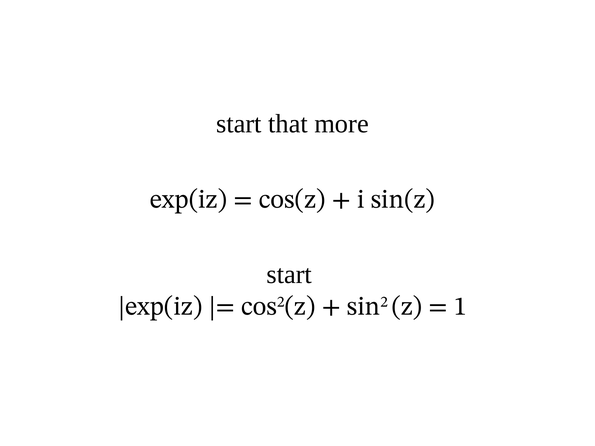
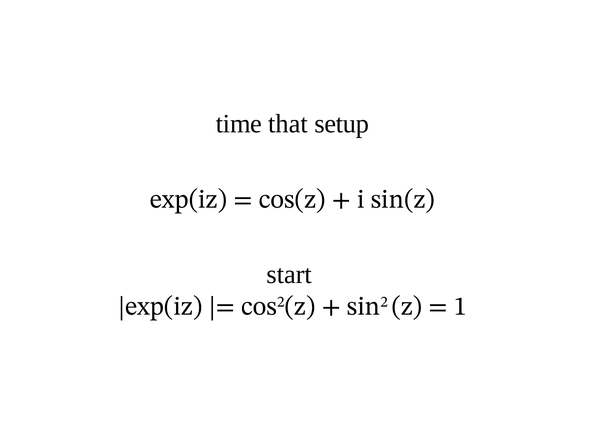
start: start -> time (239, 124)
more: more -> setup (342, 124)
